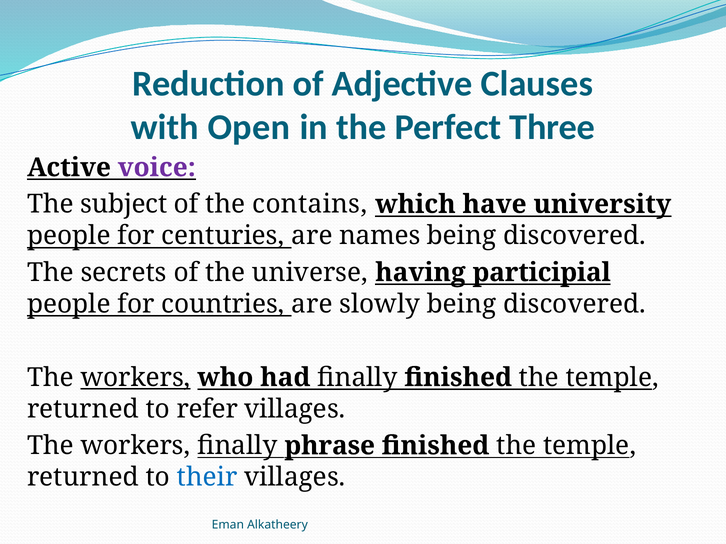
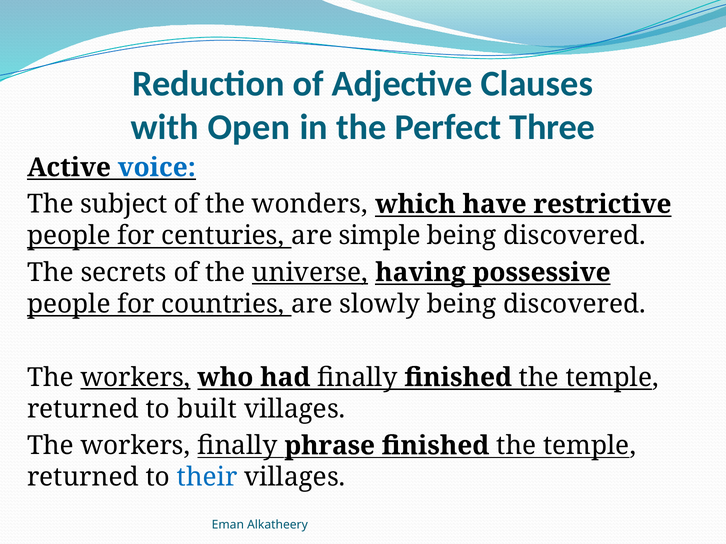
voice colour: purple -> blue (157, 168)
contains: contains -> wonders (310, 204)
university: university -> restrictive (602, 204)
names: names -> simple (380, 236)
universe underline: none -> present (310, 273)
participial: participial -> possessive (542, 273)
refer: refer -> built (207, 409)
